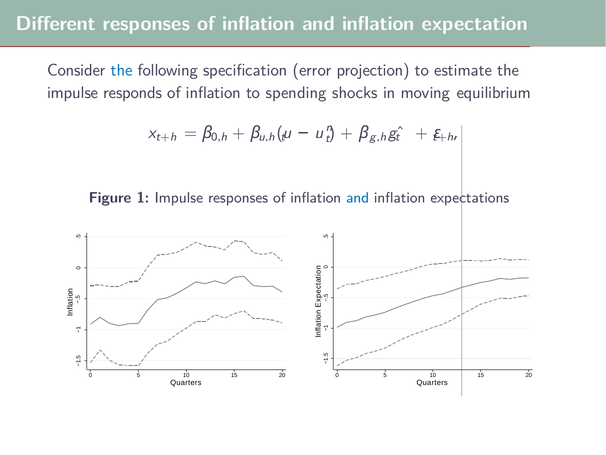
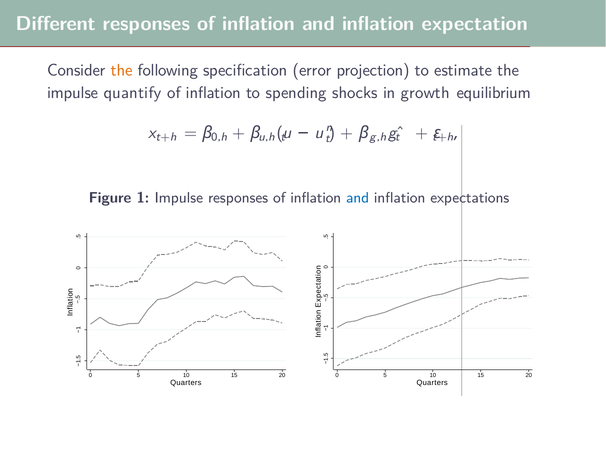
the colour: blue -> orange (122, 70)
responds: responds -> quantify (133, 93)
moving: moving -> growth (425, 93)
